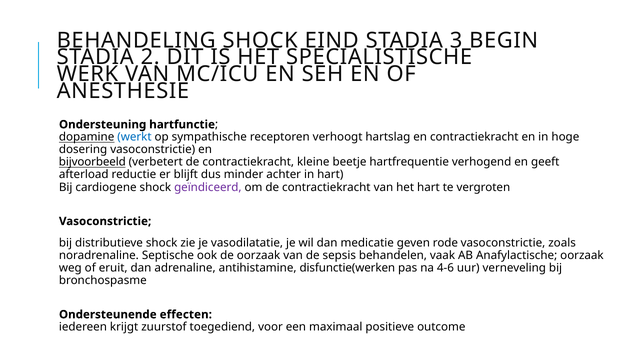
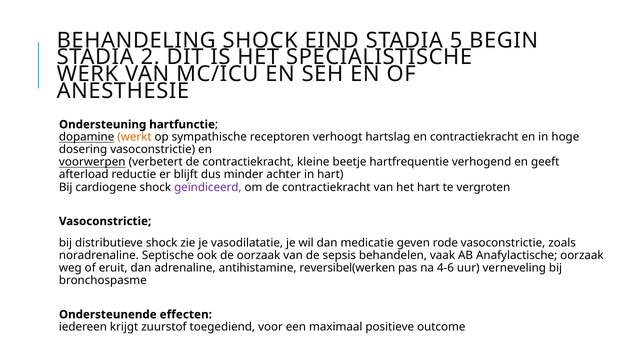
3: 3 -> 5 (456, 40)
werkt colour: blue -> orange (134, 137)
bijvoorbeeld: bijvoorbeeld -> voorwerpen (92, 162)
disfunctie(werken: disfunctie(werken -> reversibel(werken (347, 268)
